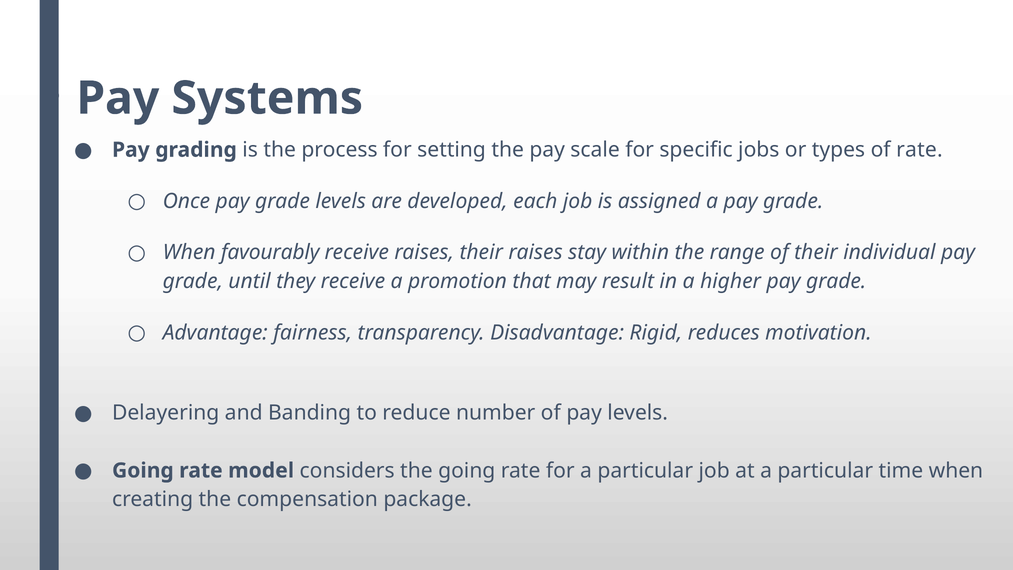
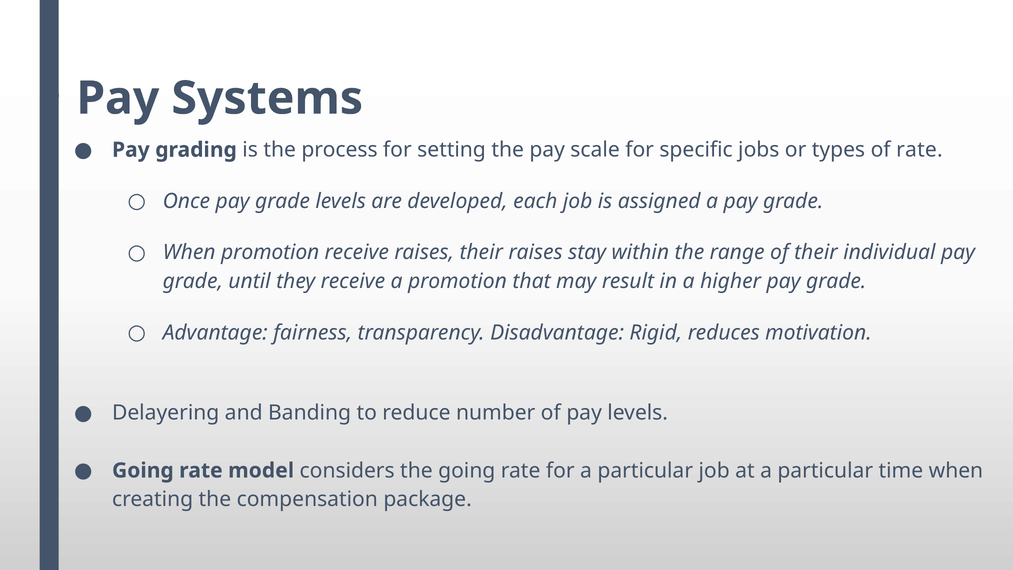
When favourably: favourably -> promotion (270, 252)
